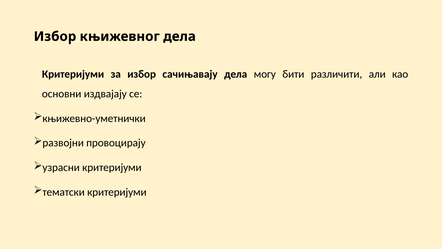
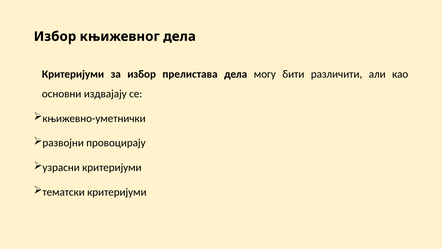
сачињавају: сачињавају -> прелистава (190, 74)
